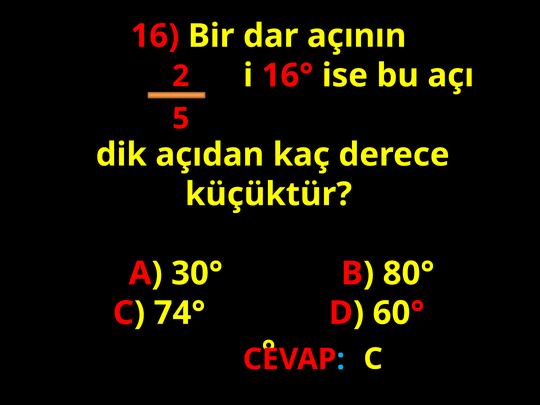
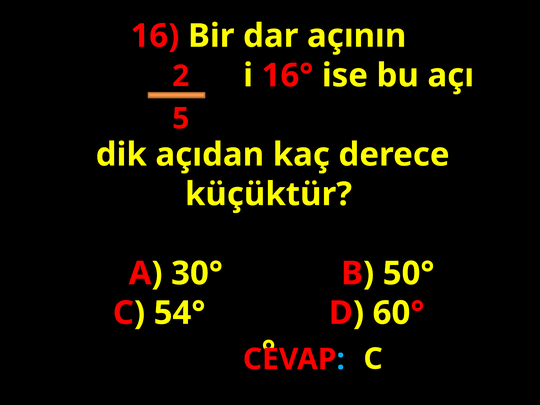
80°: 80° -> 50° (409, 273)
74°: 74° -> 54° (180, 313)
